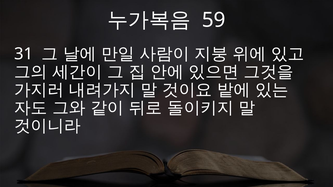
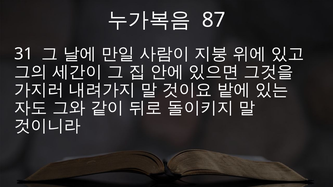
59: 59 -> 87 (214, 20)
